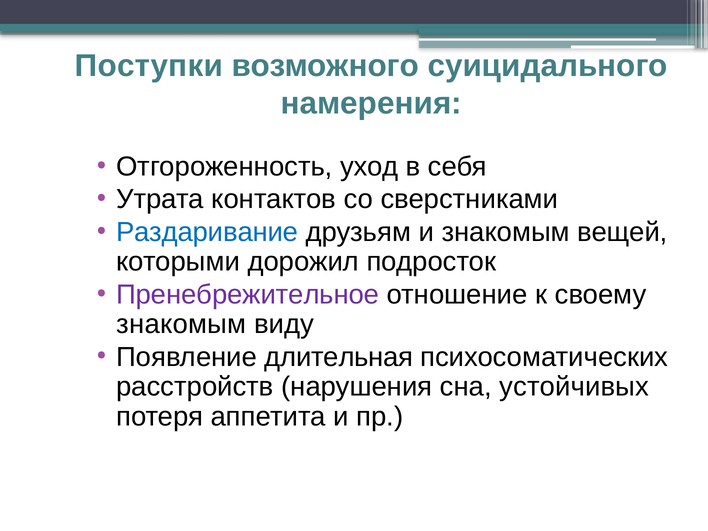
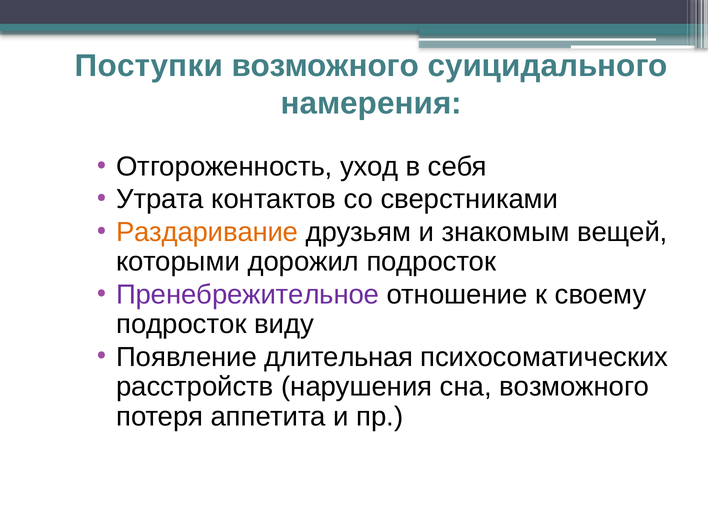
Раздаривание colour: blue -> orange (207, 232)
знакомым: знакомым -> подросток (181, 324)
сна устойчивых: устойчивых -> возможного (574, 387)
